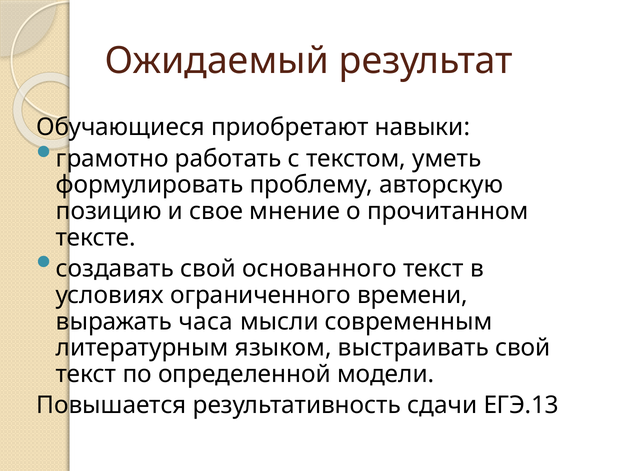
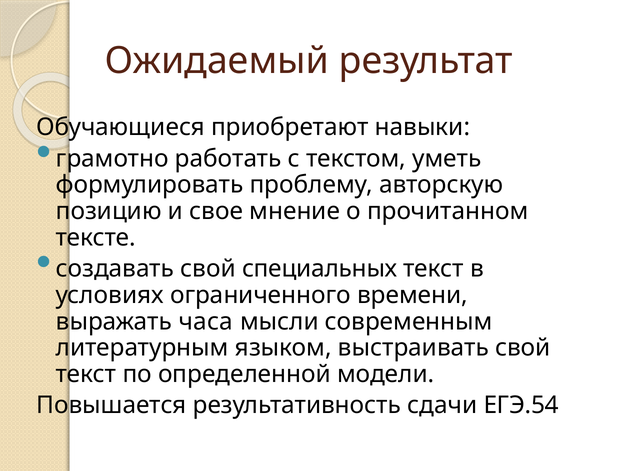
основанного: основанного -> специальных (320, 269)
ЕГЭ.13: ЕГЭ.13 -> ЕГЭ.54 (521, 405)
